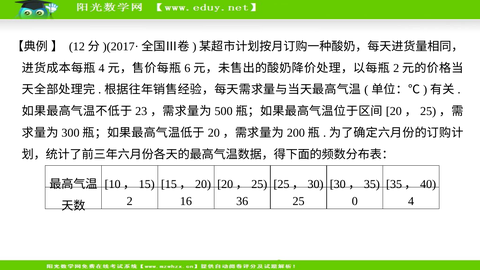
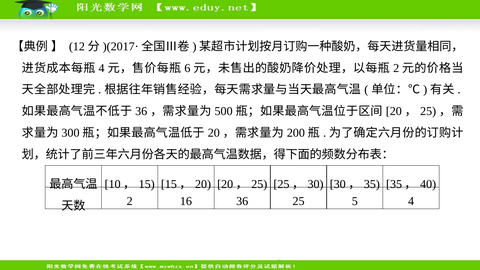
23: 23 -> 36 (141, 111)
0: 0 -> 5 (355, 201)
